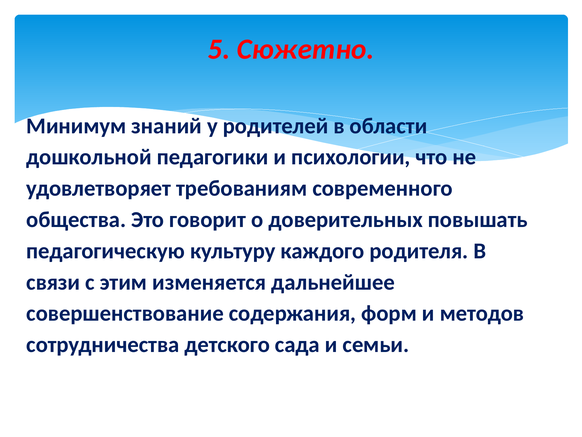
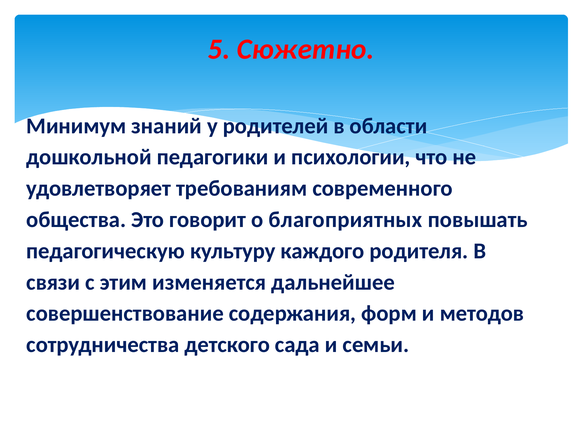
доверительных: доверительных -> благоприятных (346, 219)
